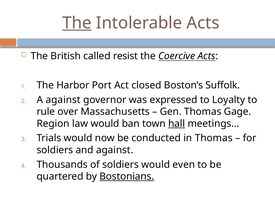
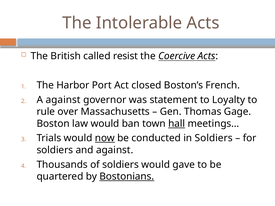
The underline: present -> none (77, 23)
Suffolk: Suffolk -> French (223, 85)
expressed: expressed -> statement (174, 100)
Region: Region -> Boston (53, 124)
now underline: none -> present (105, 138)
in Thomas: Thomas -> Soldiers (214, 138)
even: even -> gave (184, 165)
